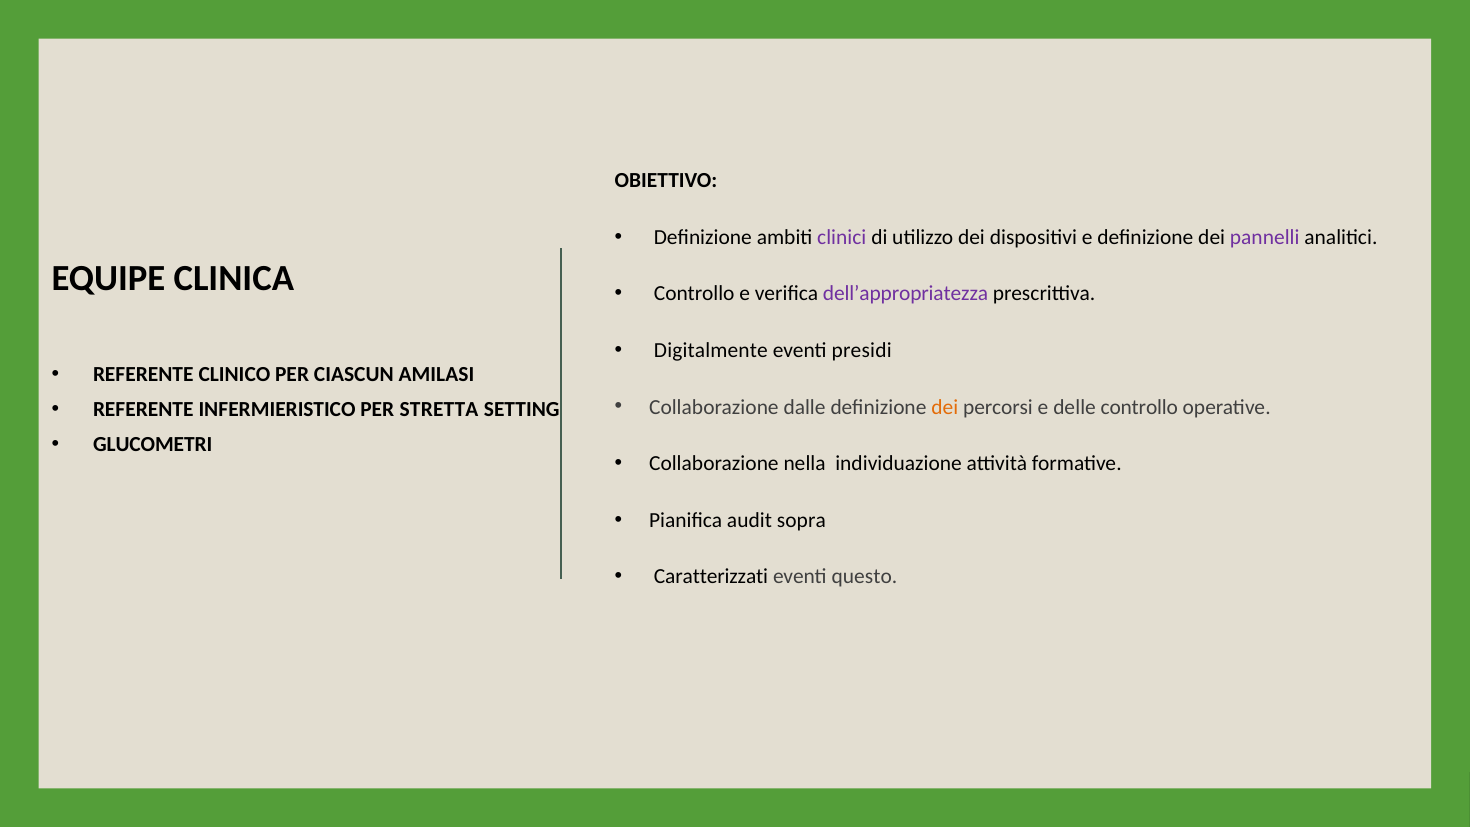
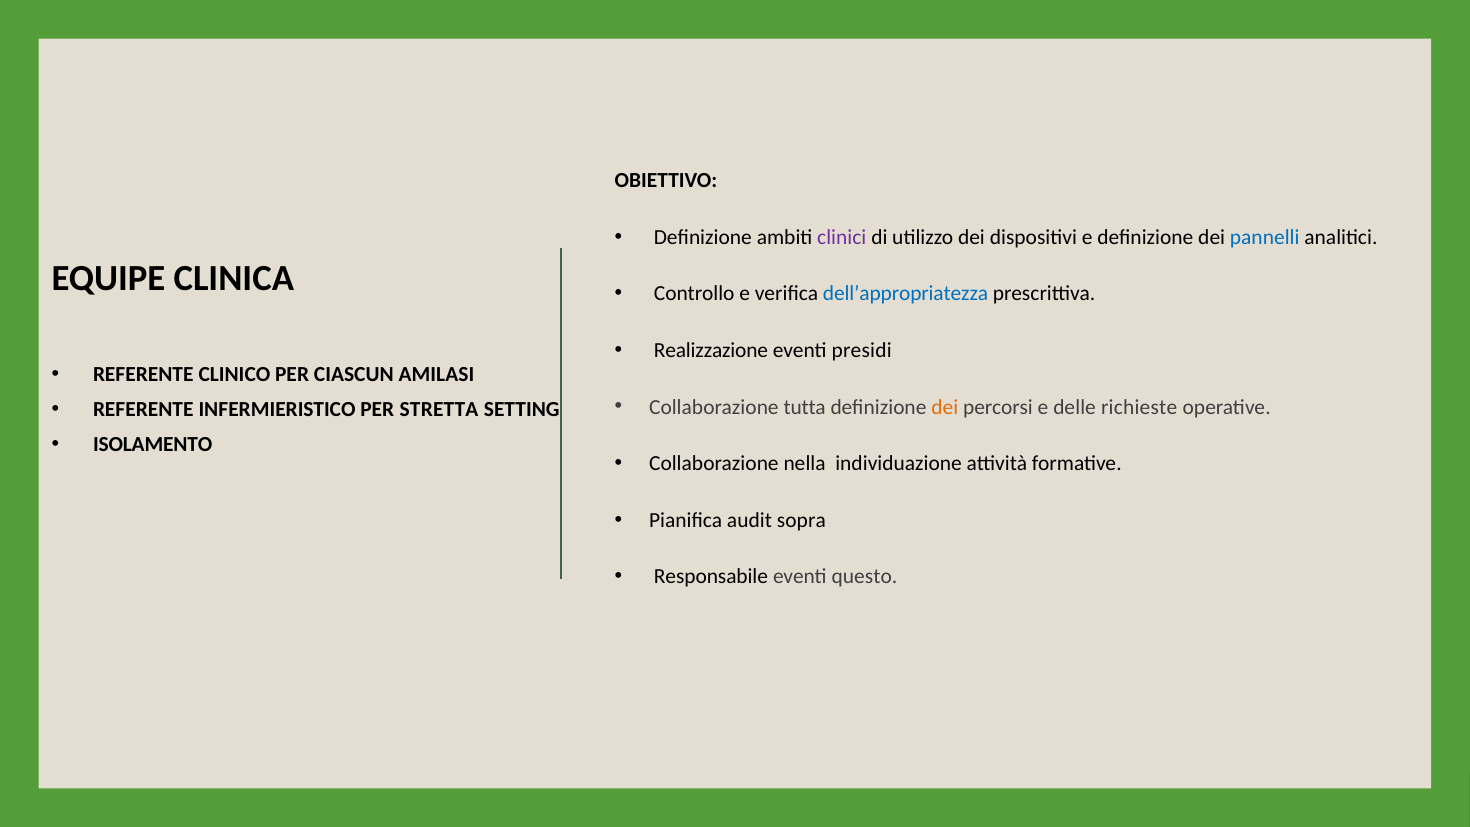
pannelli colour: purple -> blue (1265, 237)
dell’appropriatezza colour: purple -> blue (906, 294)
Digitalmente: Digitalmente -> Realizzazione (711, 350)
dalle: dalle -> tutta (805, 407)
delle controllo: controllo -> richieste (1139, 407)
GLUCOMETRI: GLUCOMETRI -> ISOLAMENTO (153, 444)
Caratterizzati: Caratterizzati -> Responsabile (711, 577)
